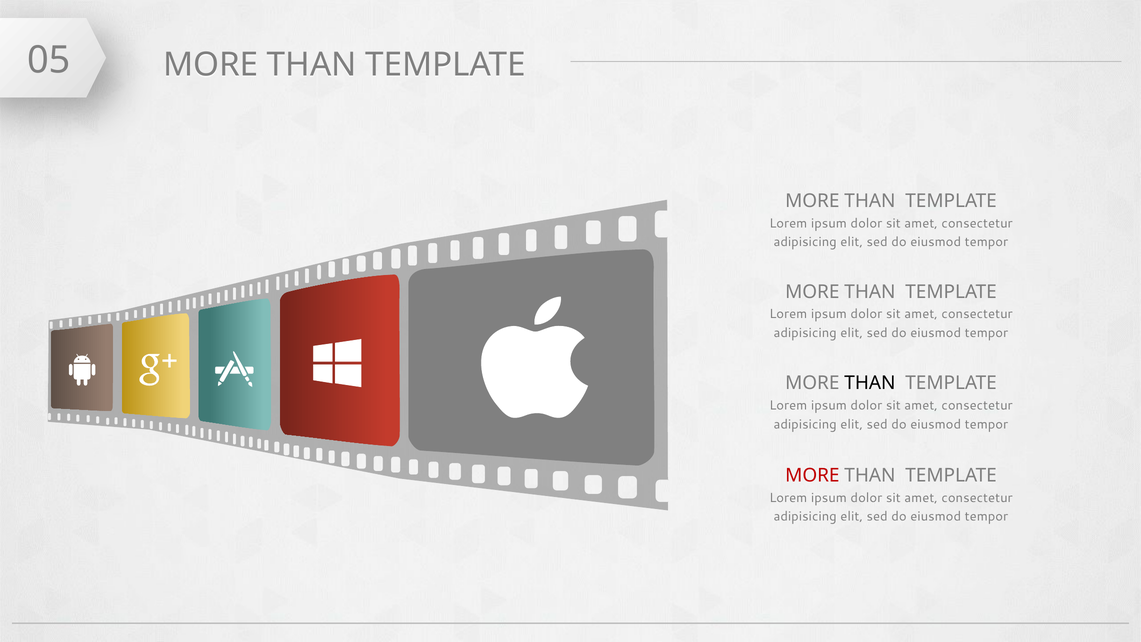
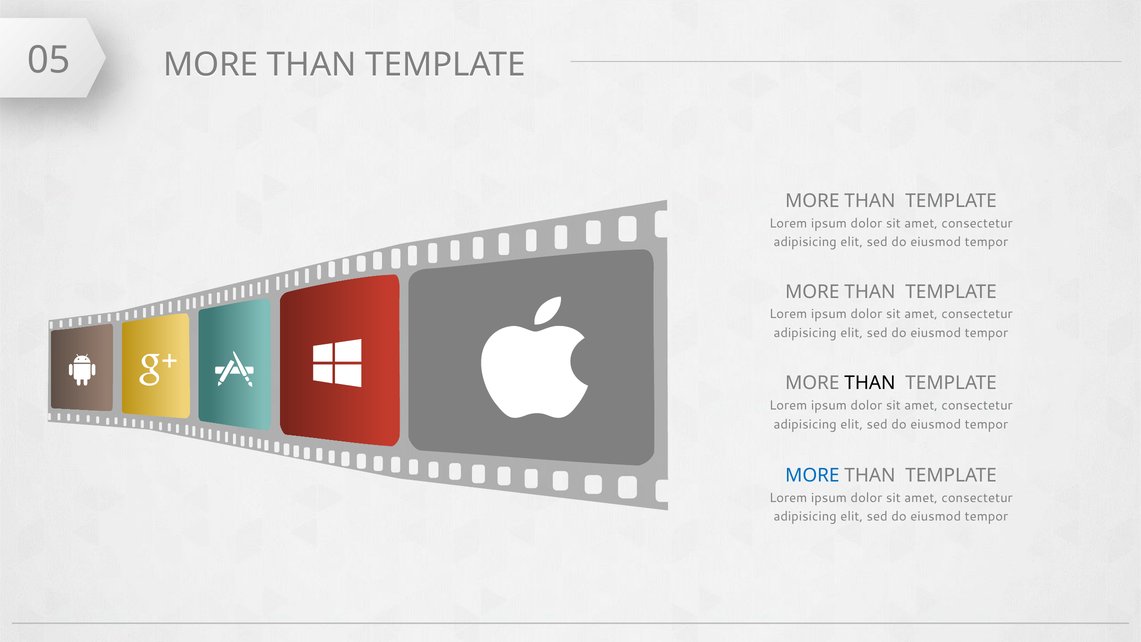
MORE colour: red -> blue (812, 475)
